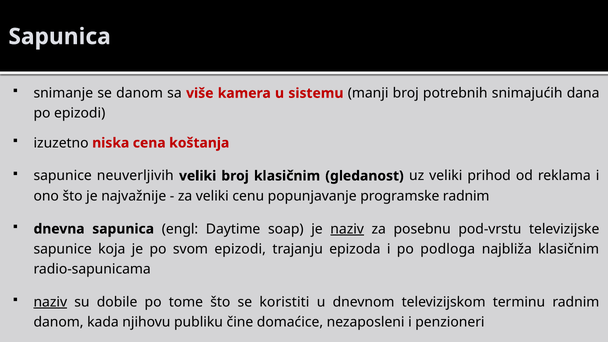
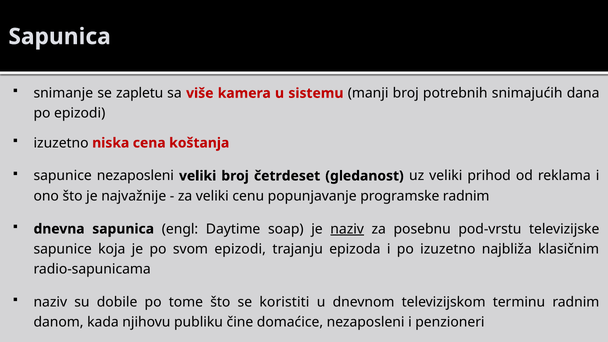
se danom: danom -> zapletu (140, 93)
sapunice neuverljivih: neuverljivih -> nezaposleni (135, 176)
broj klasičnim: klasičnim -> četrdeset (287, 176)
po podloga: podloga -> izuzetno (448, 249)
naziv underline: present -> none (50, 302)
